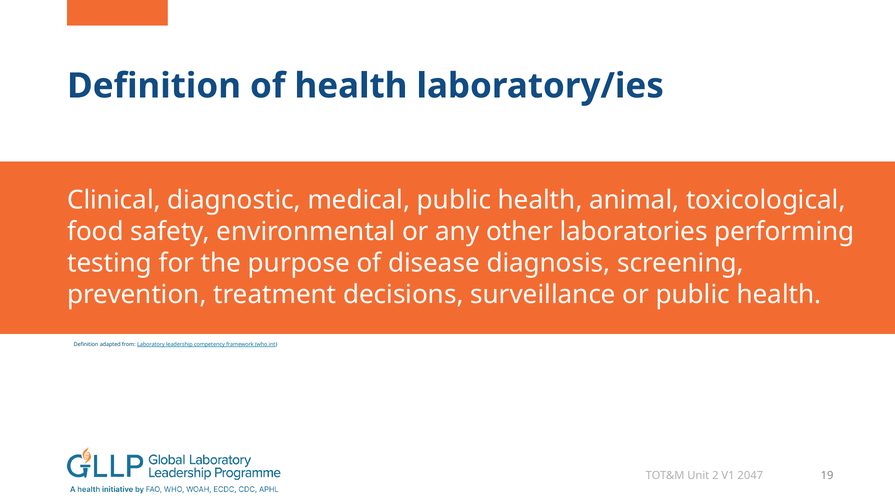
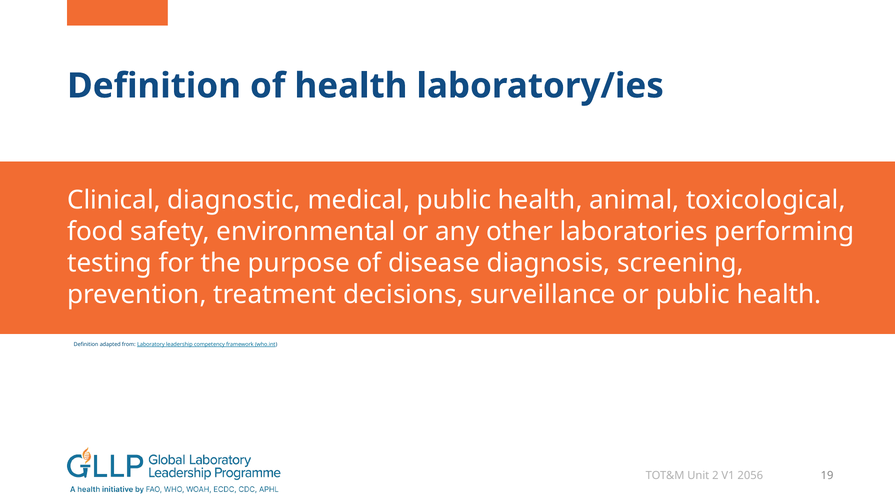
2047: 2047 -> 2056 (750, 475)
